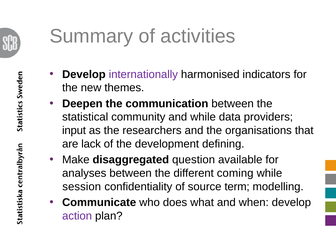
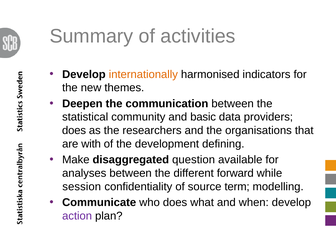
internationally colour: purple -> orange (143, 74)
and while: while -> basic (203, 117)
input: input -> does (74, 130)
lack: lack -> with (91, 144)
coming: coming -> forward (235, 173)
